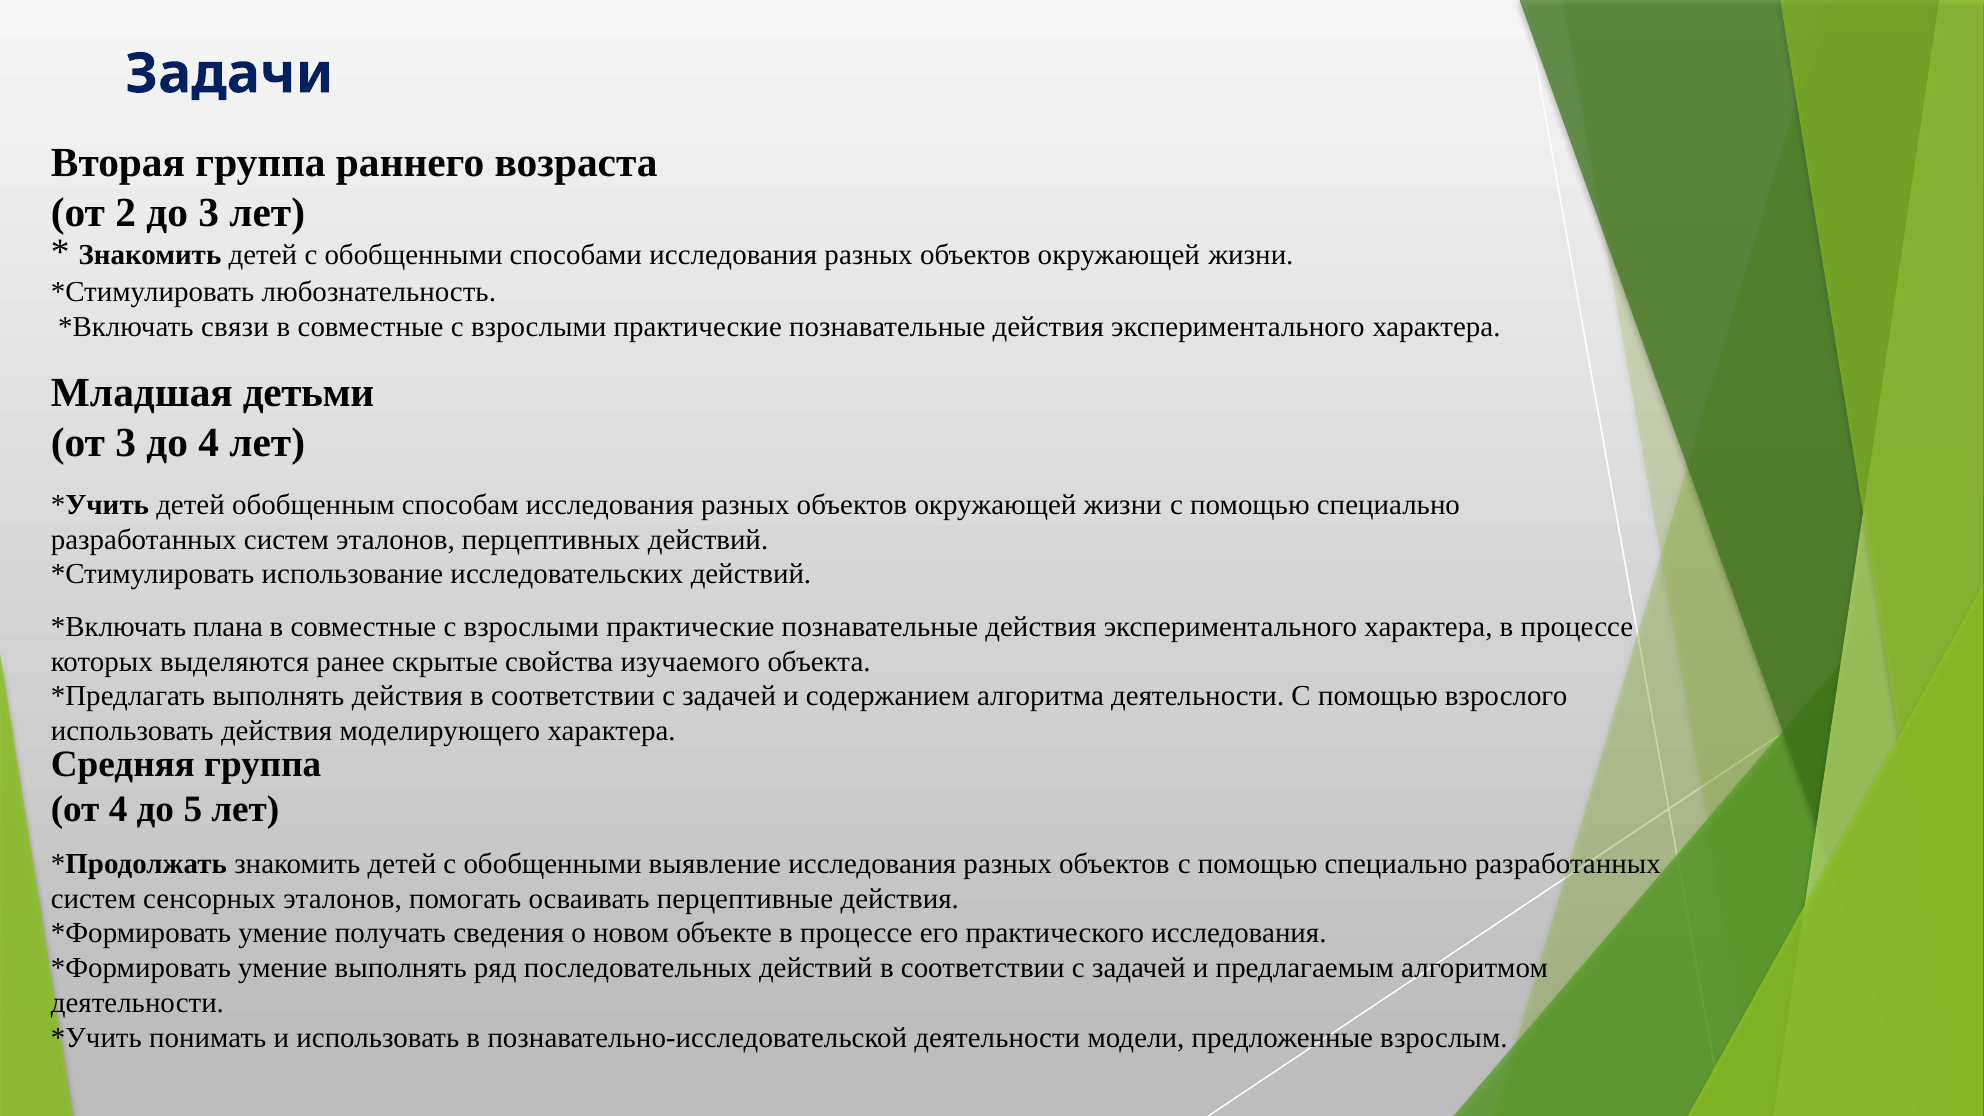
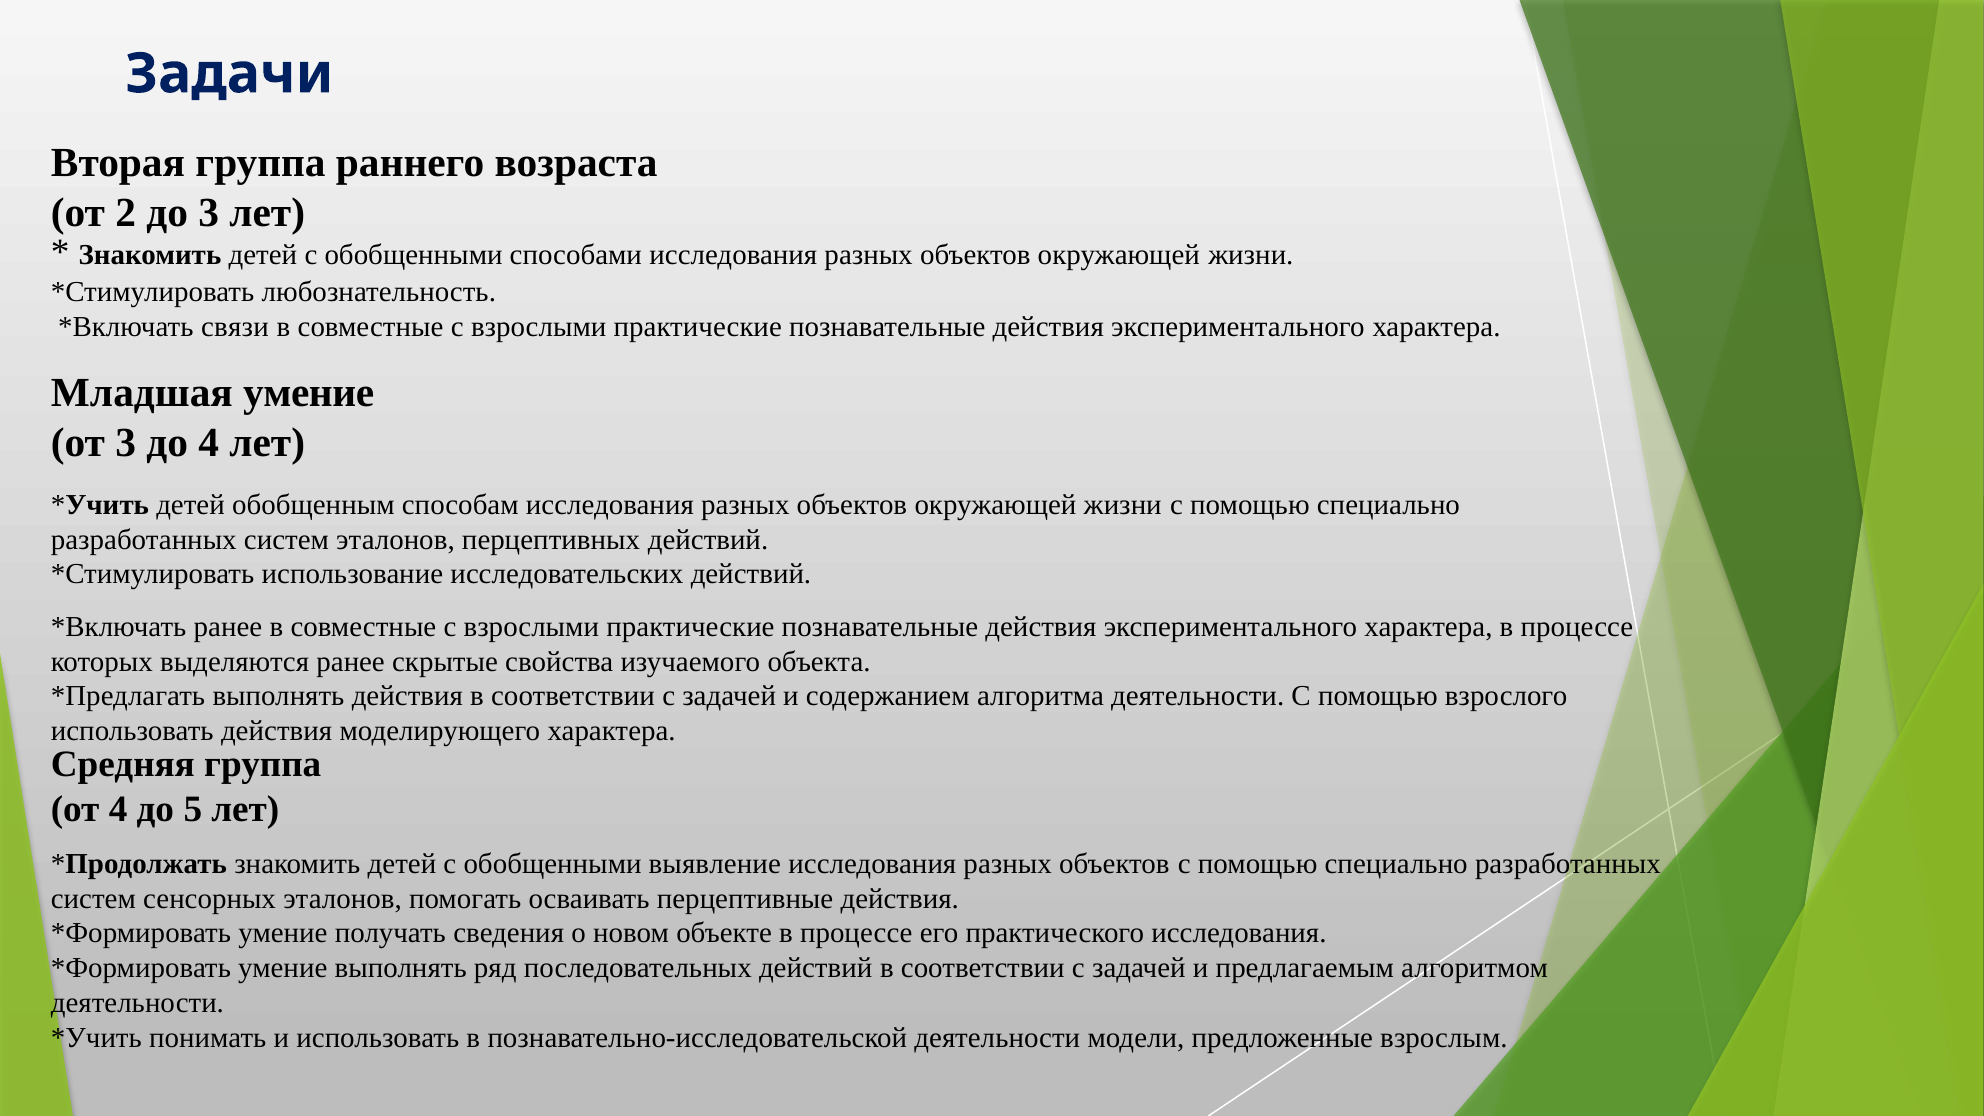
Младшая детьми: детьми -> умение (309, 393)
плана: плана -> ранее (228, 627)
